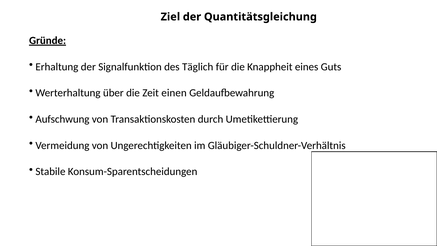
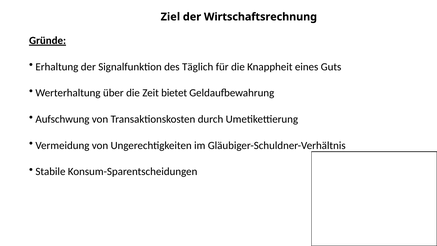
Quantitätsgleichung: Quantitätsgleichung -> Wirtschaftsrechnung (260, 17)
einen: einen -> bietet (174, 93)
